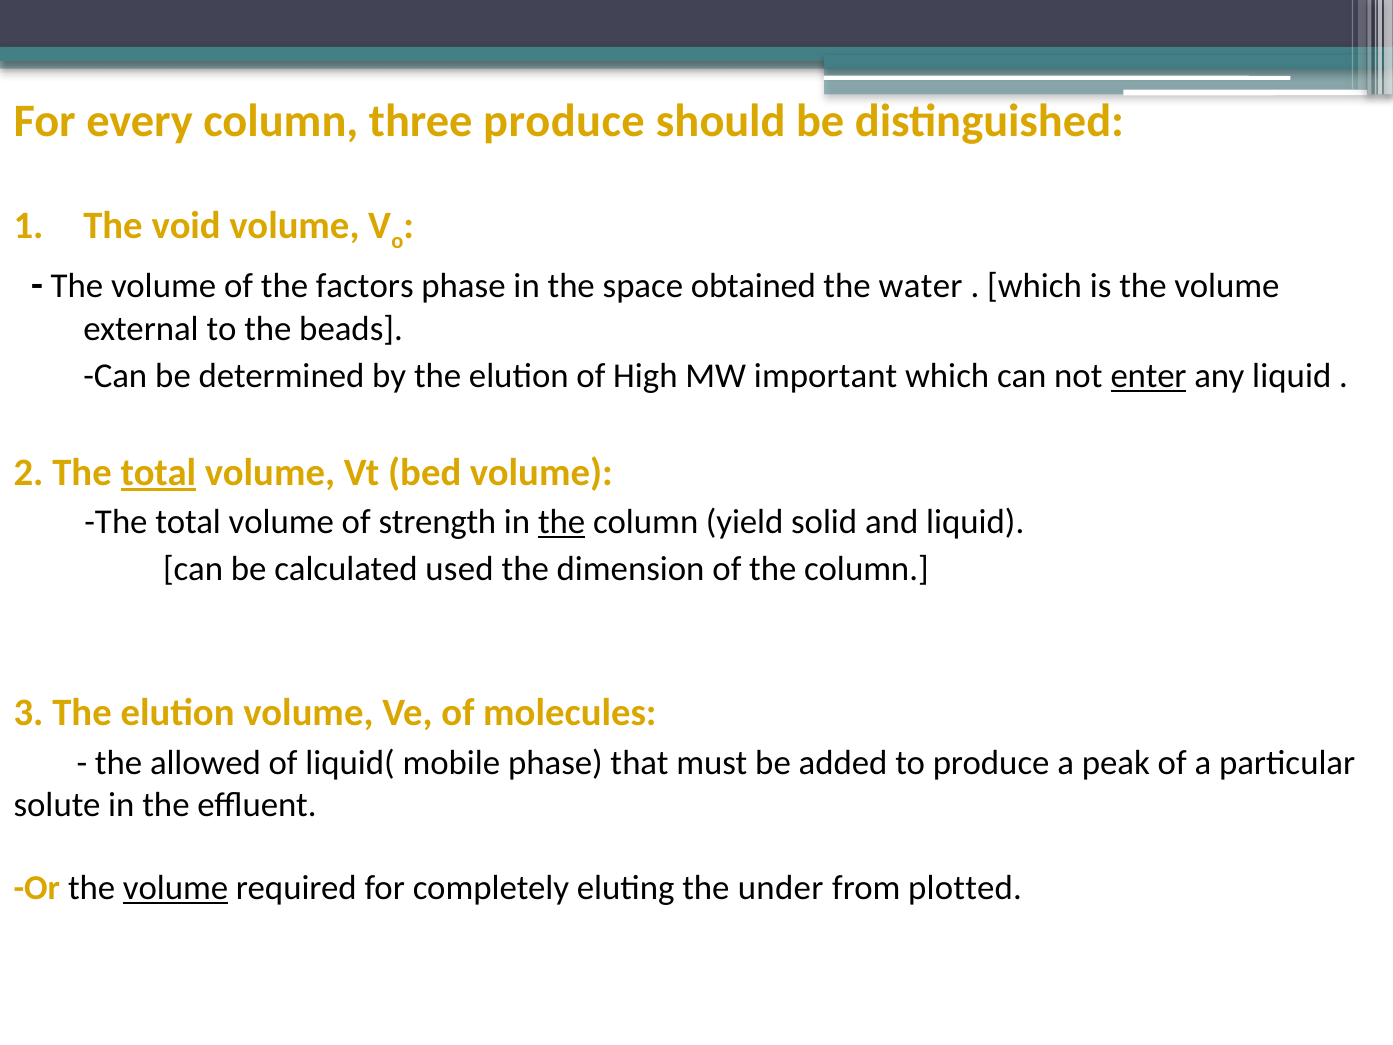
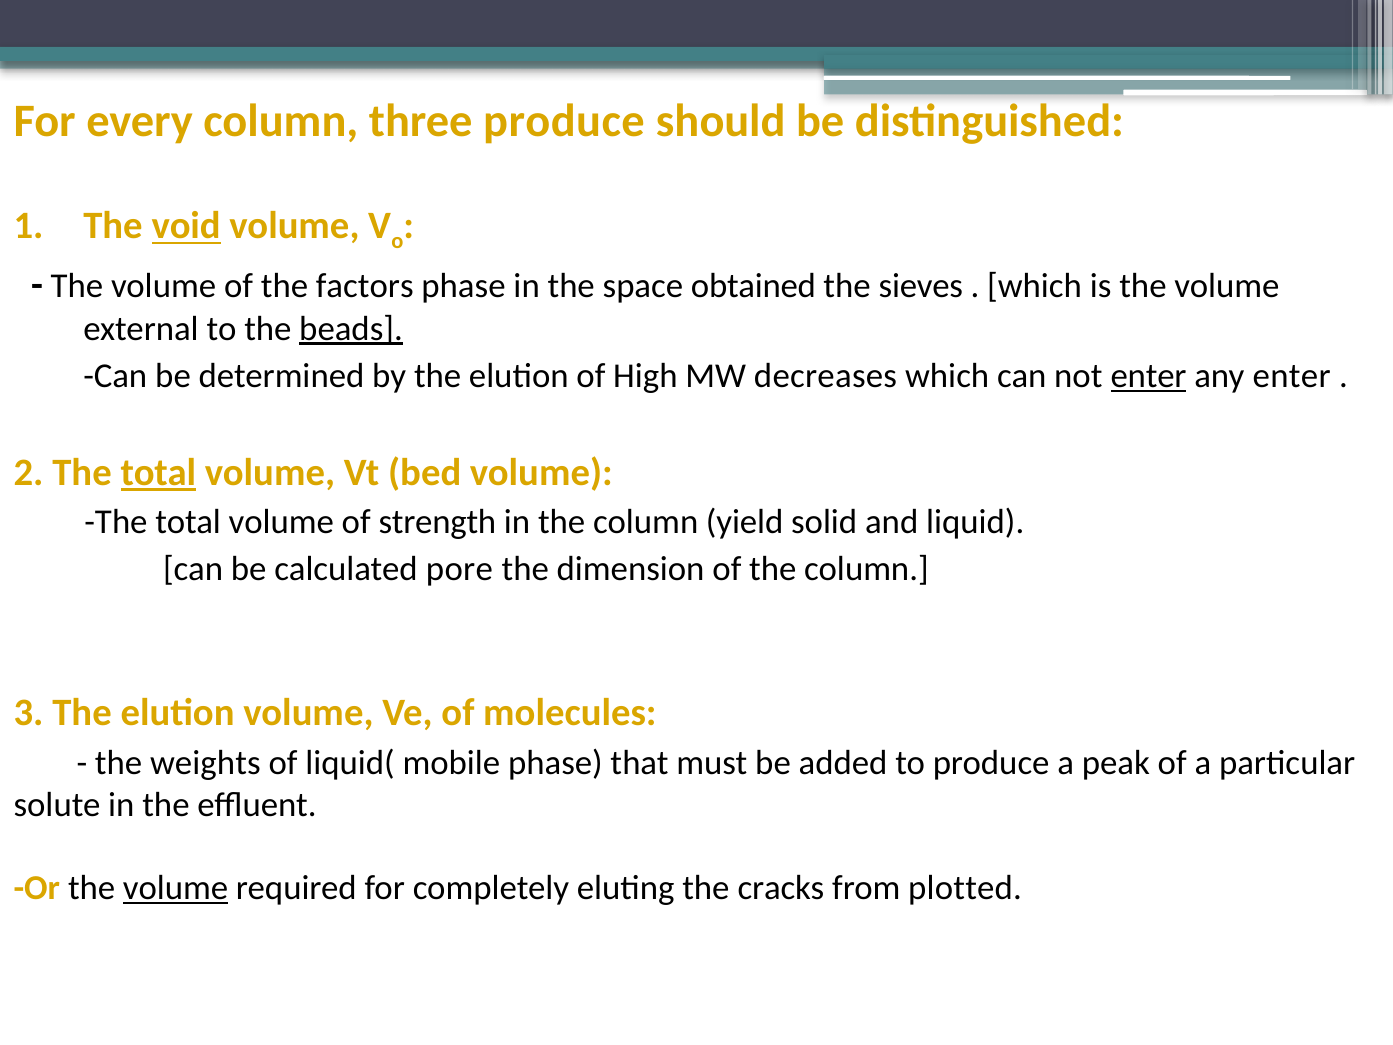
void underline: none -> present (186, 226)
water: water -> sieves (921, 286)
beads underline: none -> present (351, 328)
important: important -> decreases (826, 376)
any liquid: liquid -> enter (1292, 376)
the underline: present -> none (562, 522)
used: used -> pore (459, 569)
allowed: allowed -> weights (205, 763)
under: under -> cracks (781, 888)
